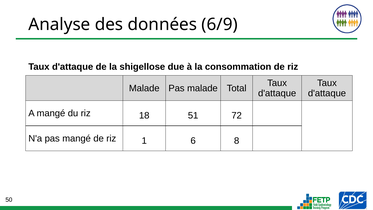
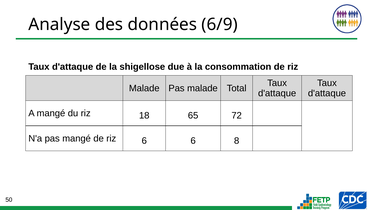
51: 51 -> 65 (193, 116)
riz 1: 1 -> 6 (144, 141)
